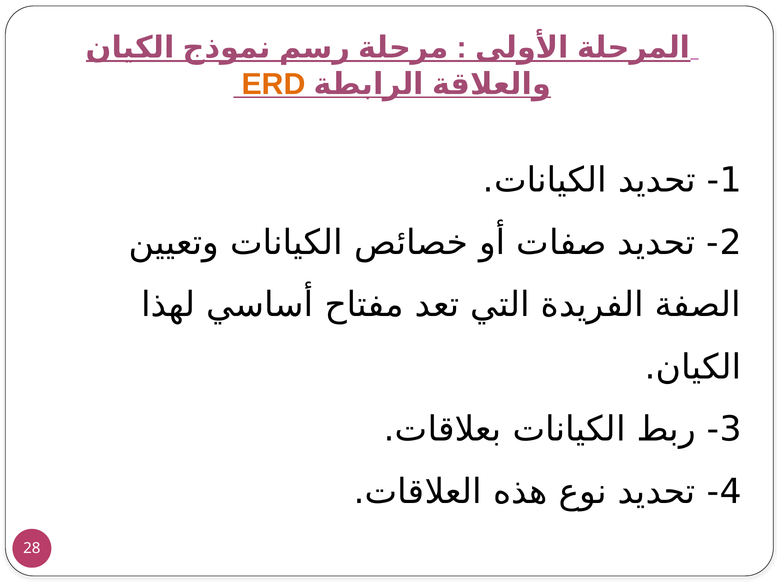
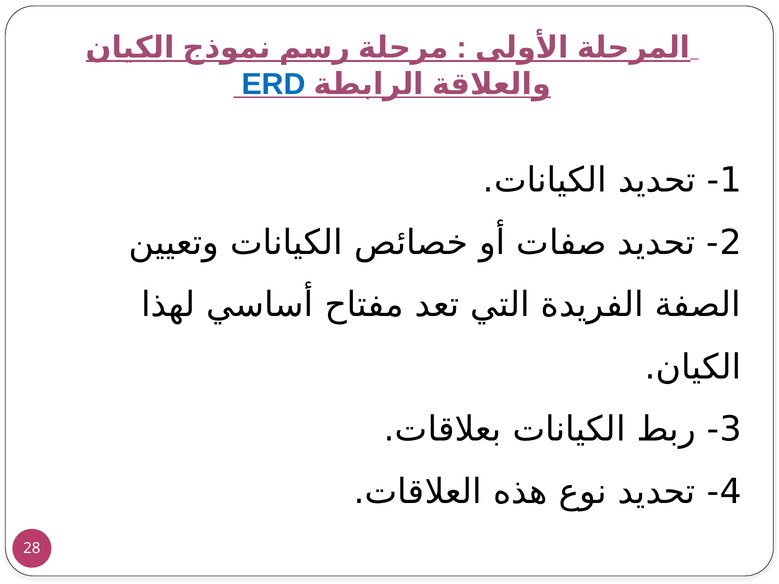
ERD colour: orange -> blue (274, 84)
